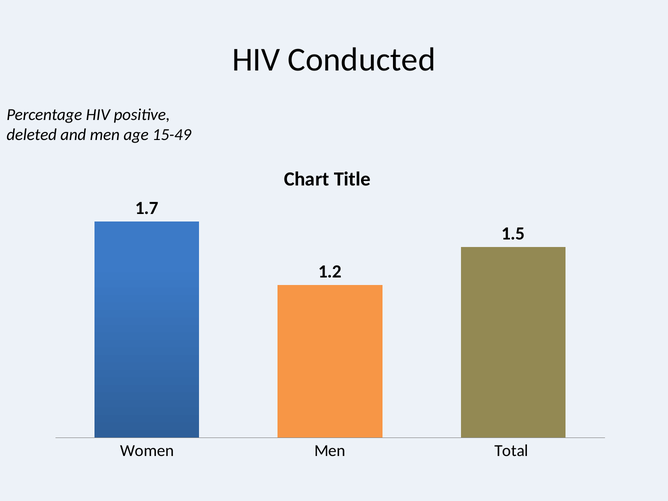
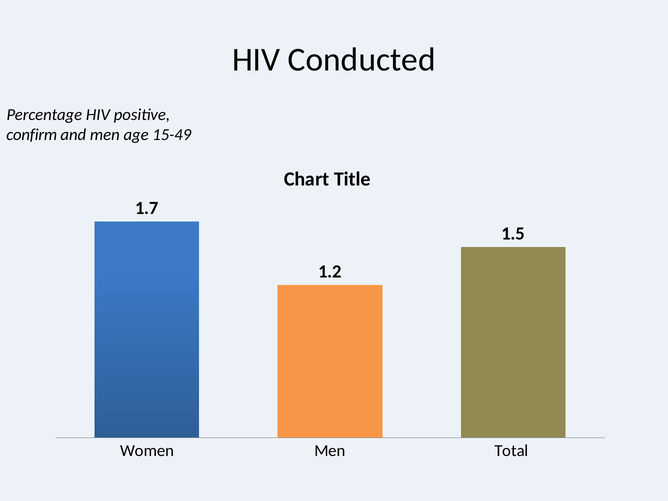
deleted: deleted -> confirm (32, 135)
